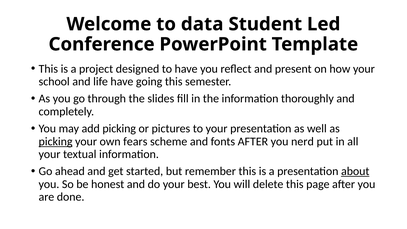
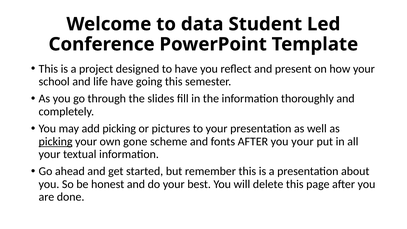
fears: fears -> gone (135, 141)
you nerd: nerd -> your (302, 141)
about underline: present -> none (355, 171)
